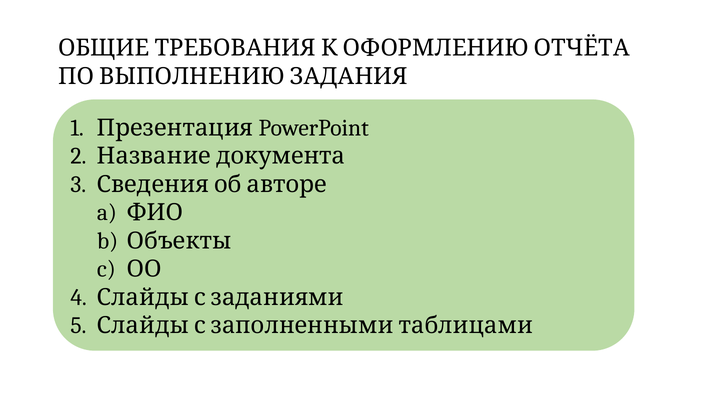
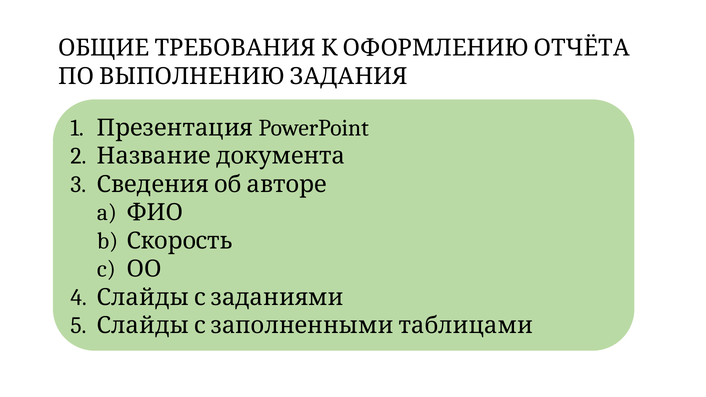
Объекты: Объекты -> Скорость (179, 241)
